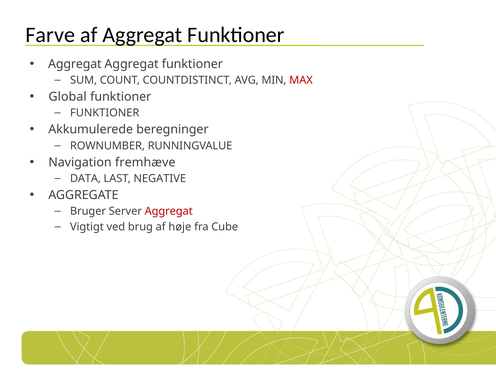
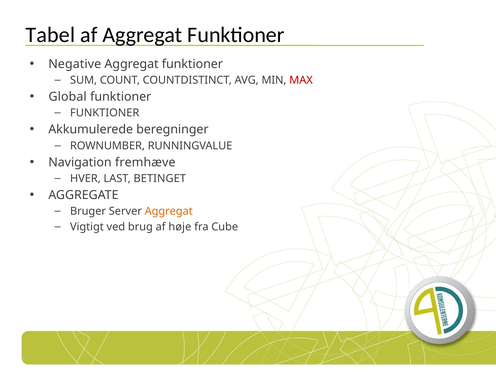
Farve: Farve -> Tabel (50, 35)
Aggregat: Aggregat -> Negative (75, 64)
DATA: DATA -> HVER (85, 178)
NEGATIVE: NEGATIVE -> BETINGET (160, 178)
Aggregat colour: red -> orange (169, 211)
